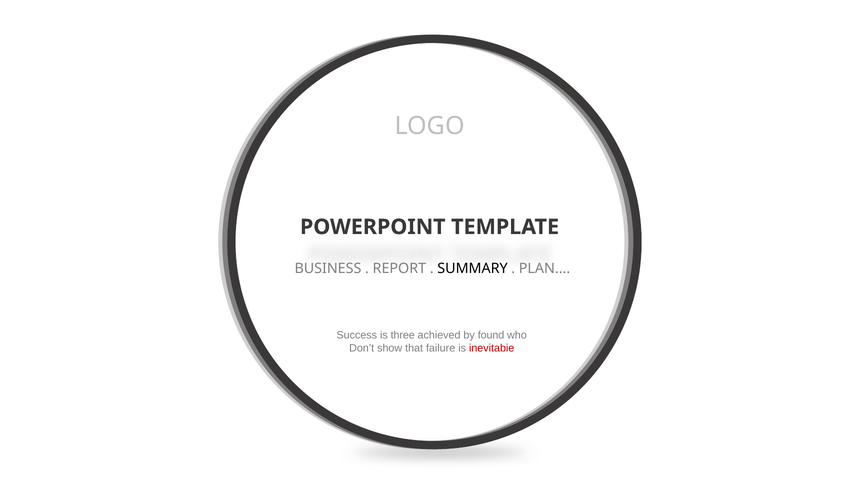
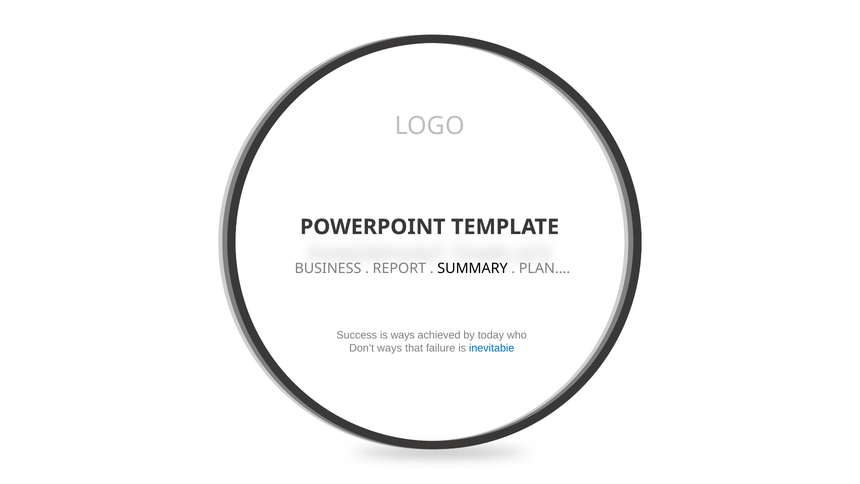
is three: three -> ways (403, 335)
found: found -> today (491, 335)
Don’t show: show -> ways (390, 348)
inevitabie colour: red -> blue (492, 348)
